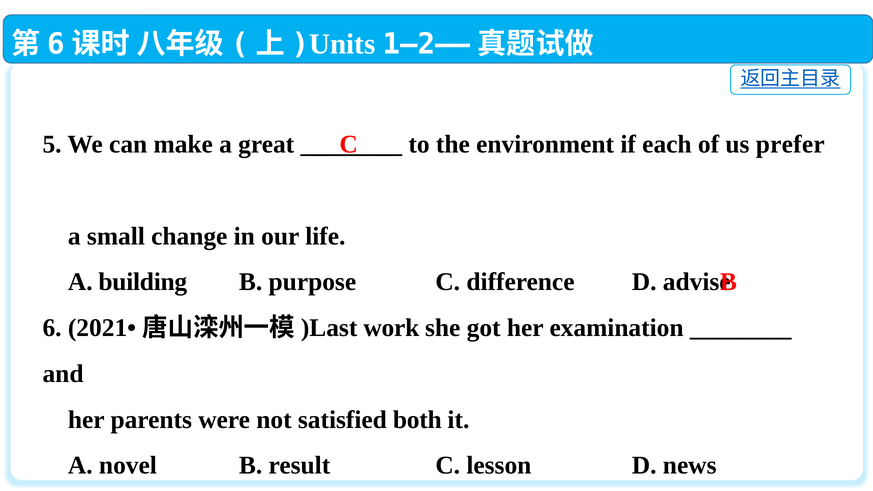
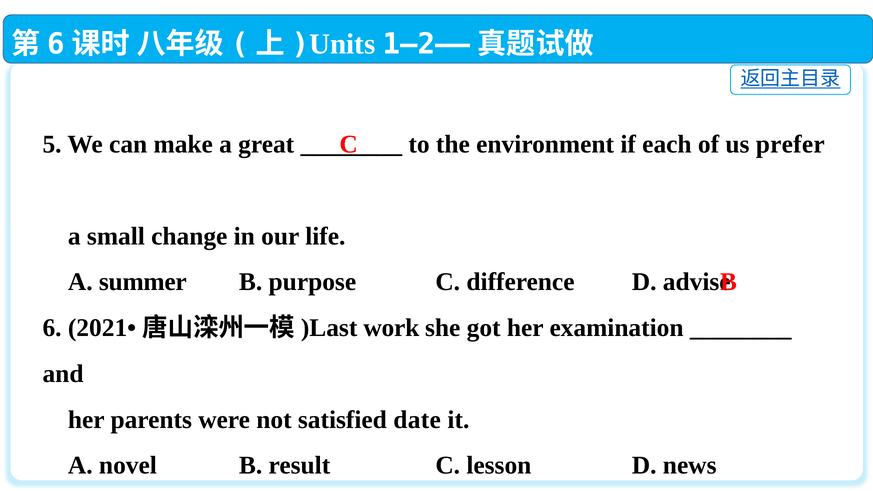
building: building -> summer (143, 282)
both: both -> date (417, 420)
